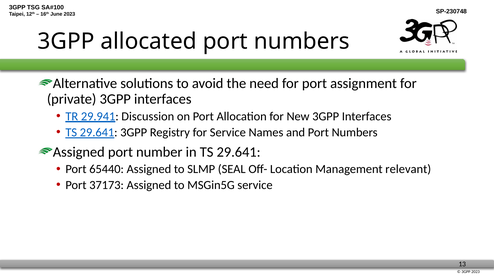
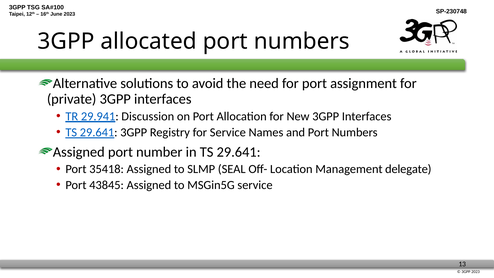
65440: 65440 -> 35418 (107, 169)
relevant: relevant -> delegate (408, 169)
37173: 37173 -> 43845 (107, 185)
